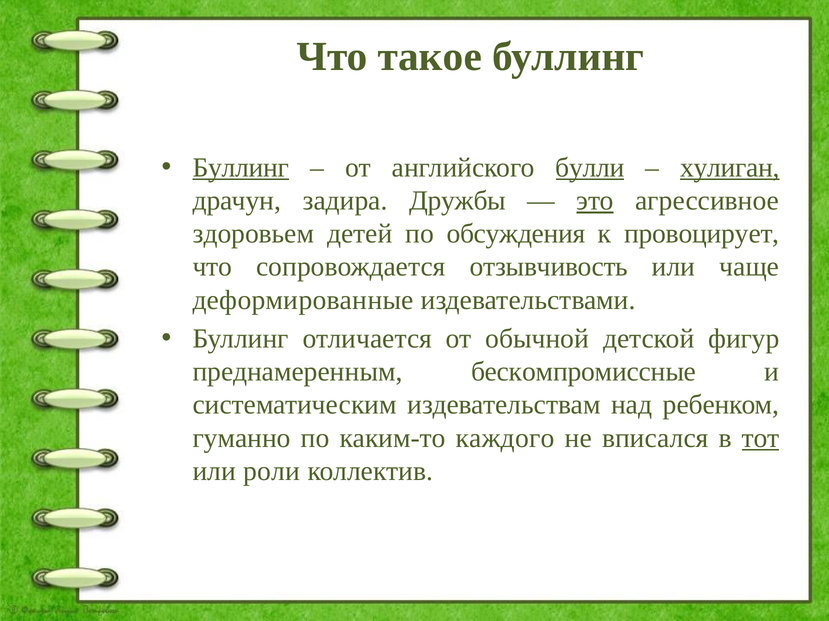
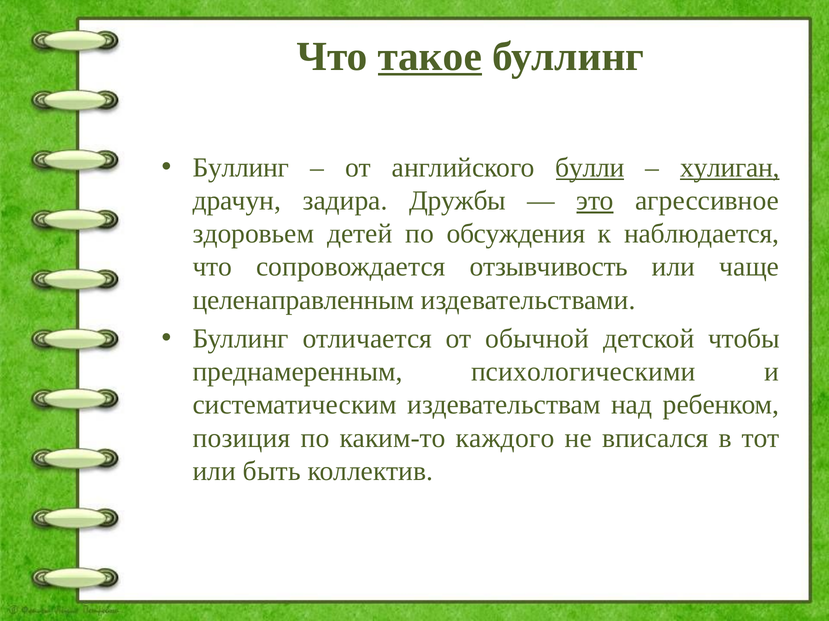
такое underline: none -> present (430, 57)
Буллинг underline: present -> none (241, 168)
провоцирует: провоцирует -> наблюдается (702, 234)
деформированные: деформированные -> целенаправленным (303, 300)
фигур: фигур -> чтобы (744, 339)
бескомпромиссные: бескомпромиссные -> психологическими (583, 372)
гуманно: гуманно -> позиция (242, 438)
тот underline: present -> none (761, 438)
роли: роли -> быть (272, 472)
